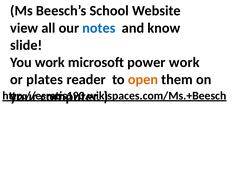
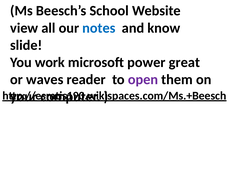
power work: work -> great (184, 62)
plates: plates -> waves (45, 79)
open colour: orange -> purple (143, 79)
